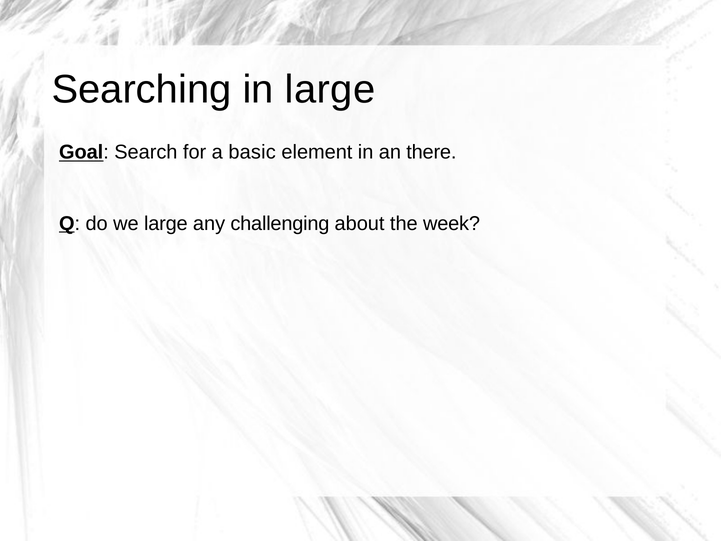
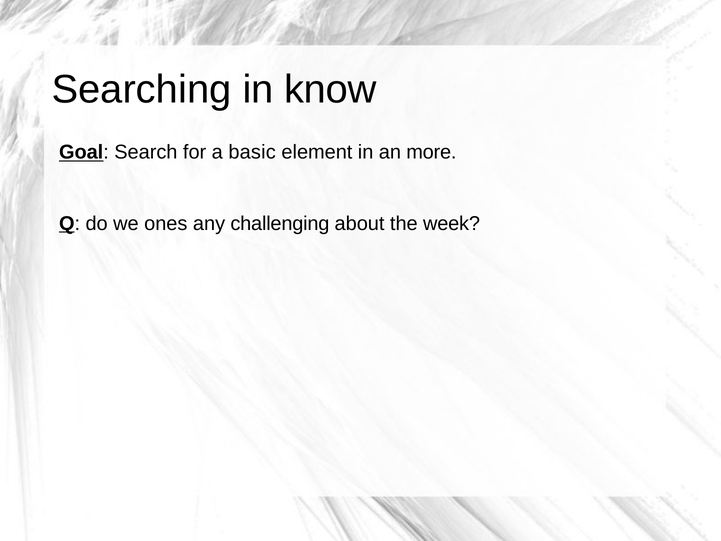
in large: large -> know (330, 90)
there: there -> more (431, 152)
we large: large -> ones (166, 223)
